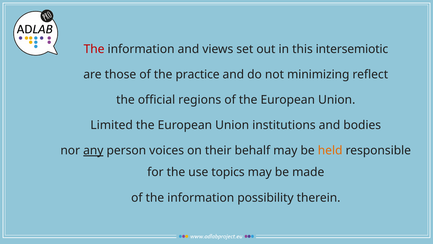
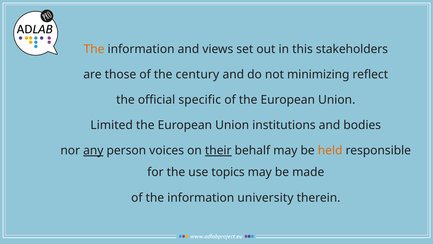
The colour: red -> orange (94, 49)
intersemiotic: intersemiotic -> stakeholders (352, 49)
practice: practice -> century (197, 74)
regions: regions -> specific (200, 100)
their underline: none -> present (218, 150)
possibility: possibility -> university (265, 197)
